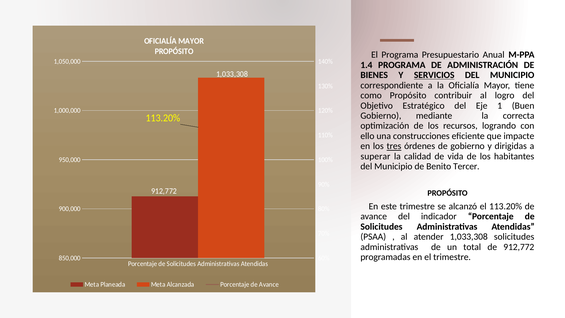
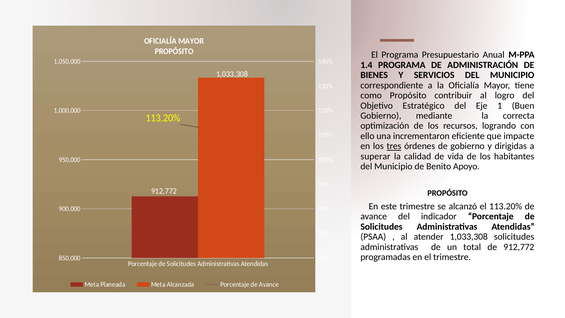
SERVICIOS underline: present -> none (434, 75)
construcciones: construcciones -> incrementaron (421, 136)
Tercer: Tercer -> Apoyo (466, 166)
